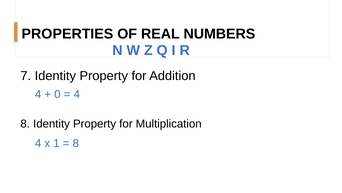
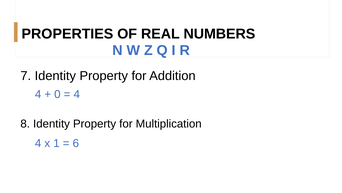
8: 8 -> 6 (76, 143)
